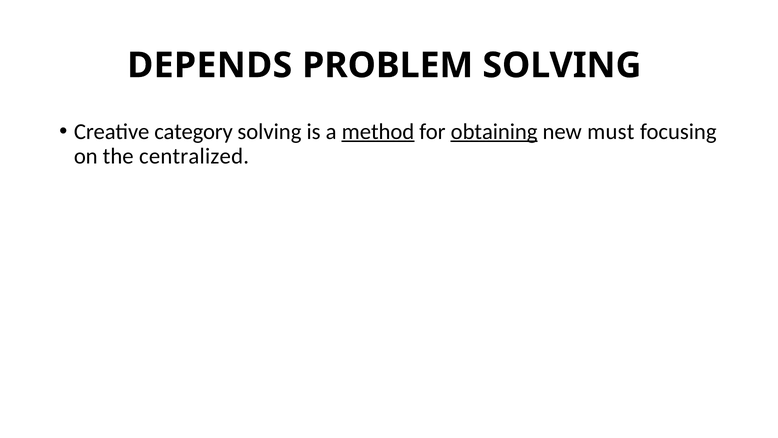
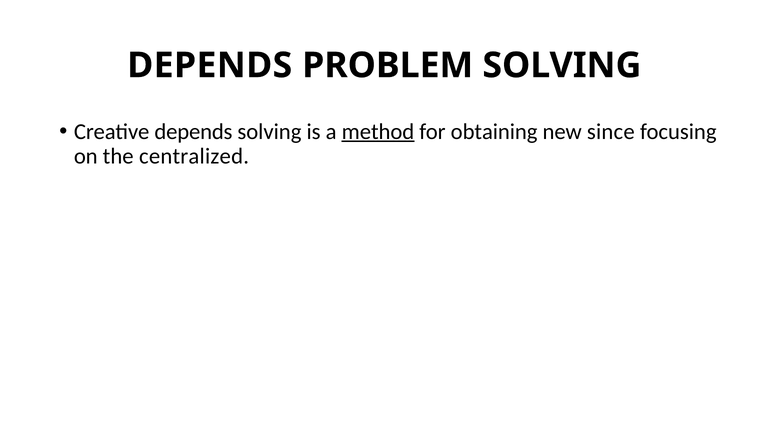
Creative category: category -> depends (193, 132)
obtaining underline: present -> none (494, 132)
must: must -> since (611, 132)
